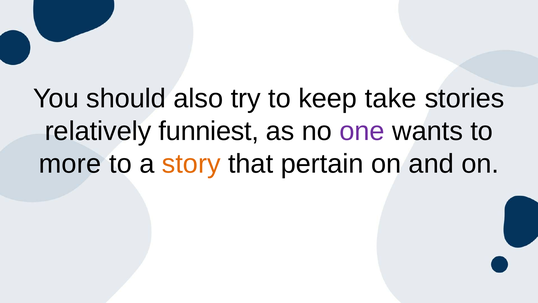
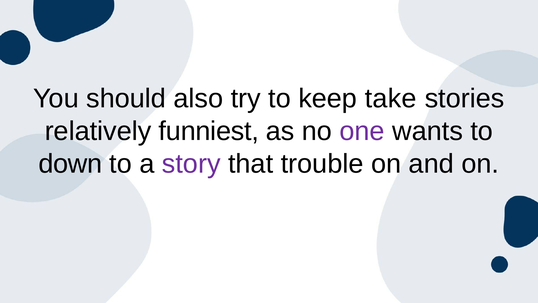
more: more -> down (70, 164)
story colour: orange -> purple (191, 164)
pertain: pertain -> trouble (322, 164)
